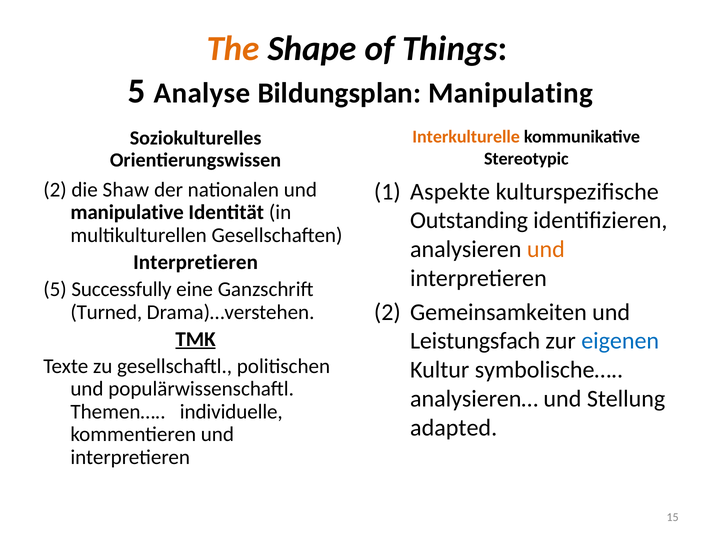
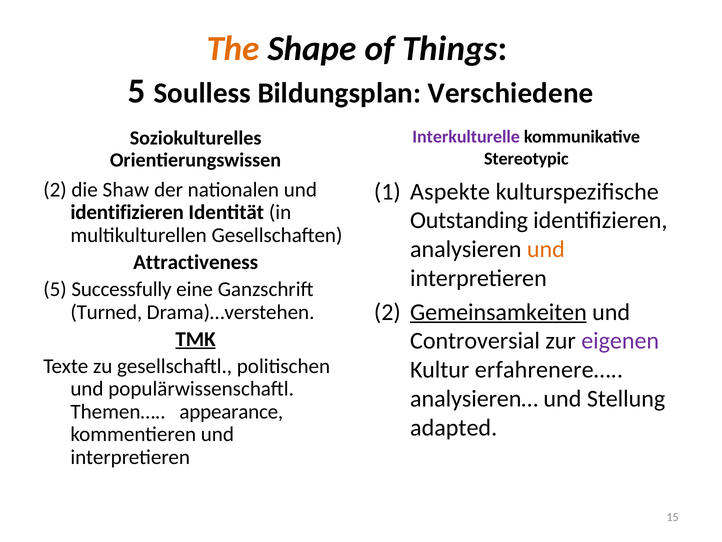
Analyse: Analyse -> Soulless (202, 93)
Manipulating: Manipulating -> Verschiedene (511, 93)
Interkulturelle colour: orange -> purple (466, 137)
manipulative: manipulative -> identifizieren (127, 212)
Interpretieren: Interpretieren -> Attractiveness (196, 262)
Gemeinsamkeiten underline: none -> present (498, 312)
Leistungsfach: Leistungsfach -> Controversial (475, 341)
eigenen colour: blue -> purple (620, 341)
symbolische…: symbolische… -> erfahrenere… (549, 370)
individuelle: individuelle -> appearance (231, 411)
